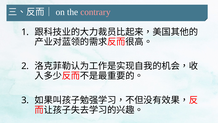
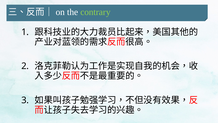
contrary colour: pink -> light green (95, 12)
